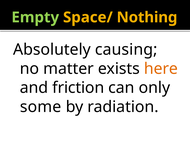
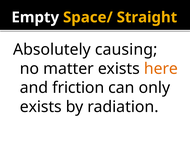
Empty colour: light green -> white (35, 17)
Nothing: Nothing -> Straight (147, 17)
some: some -> exists (41, 106)
